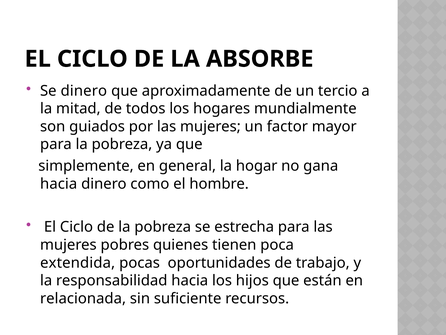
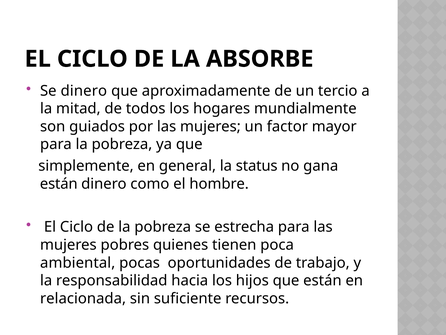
hogar: hogar -> status (257, 166)
hacia: hacia -> están (59, 184)
extendida: extendida -> ambiental (78, 262)
